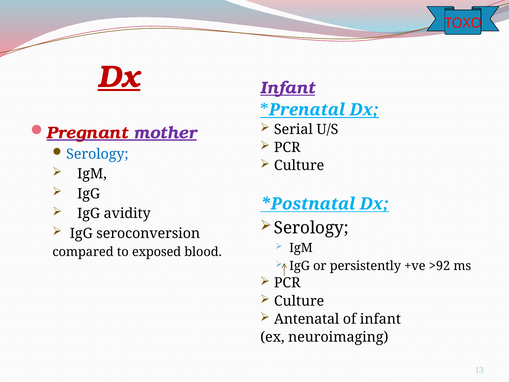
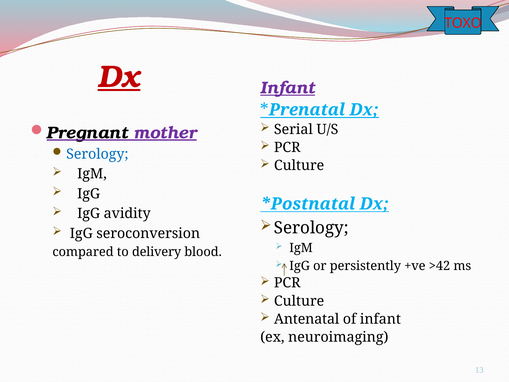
Pregnant colour: red -> black (87, 133)
exposed: exposed -> delivery (157, 252)
>92: >92 -> >42 (440, 266)
